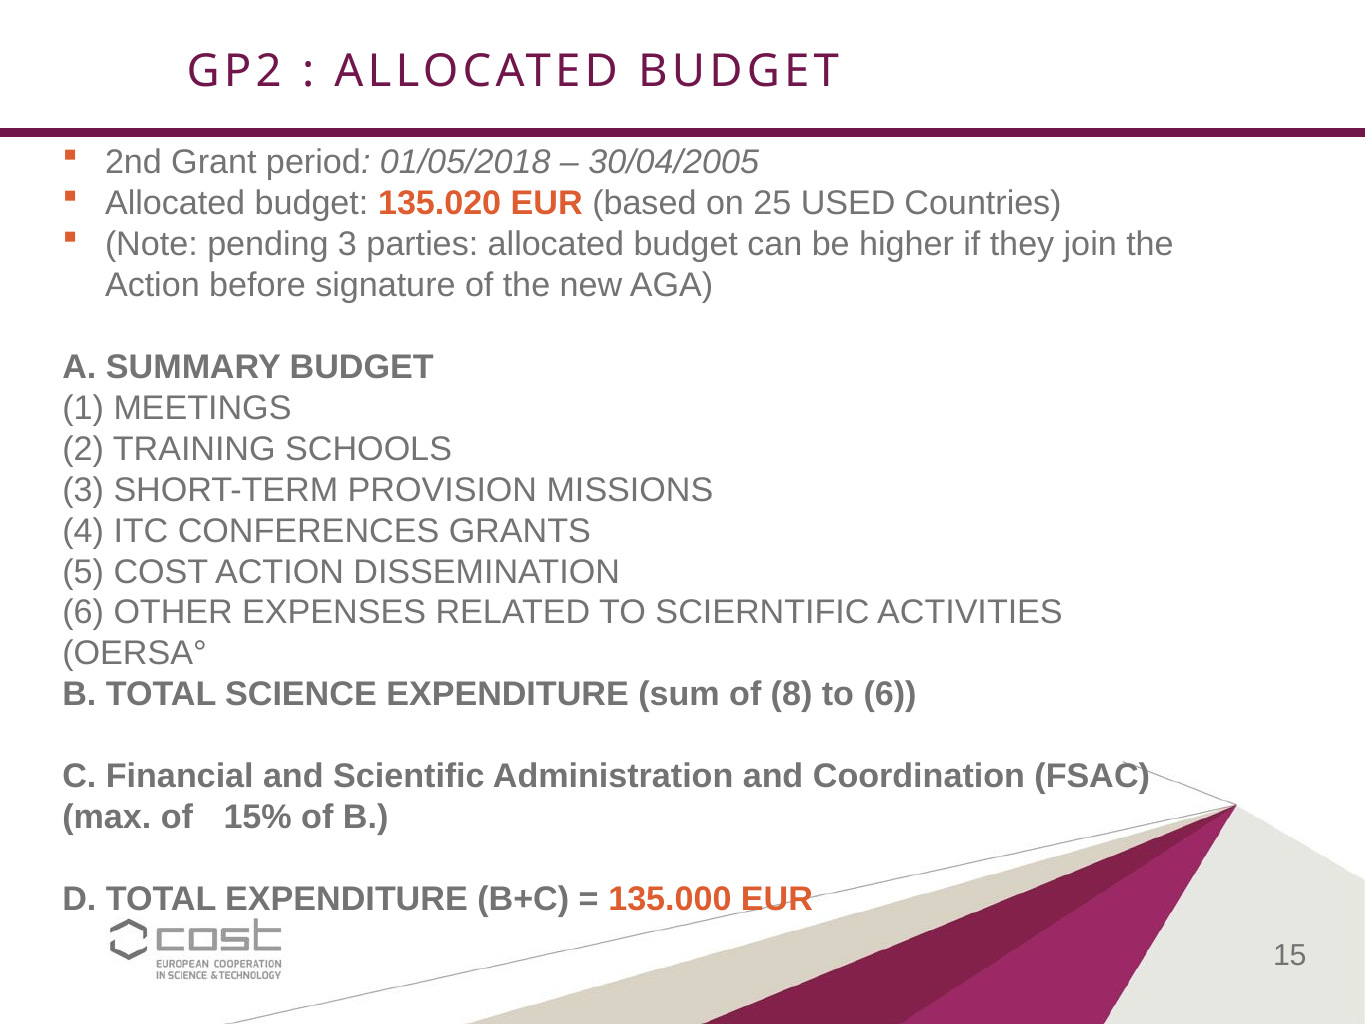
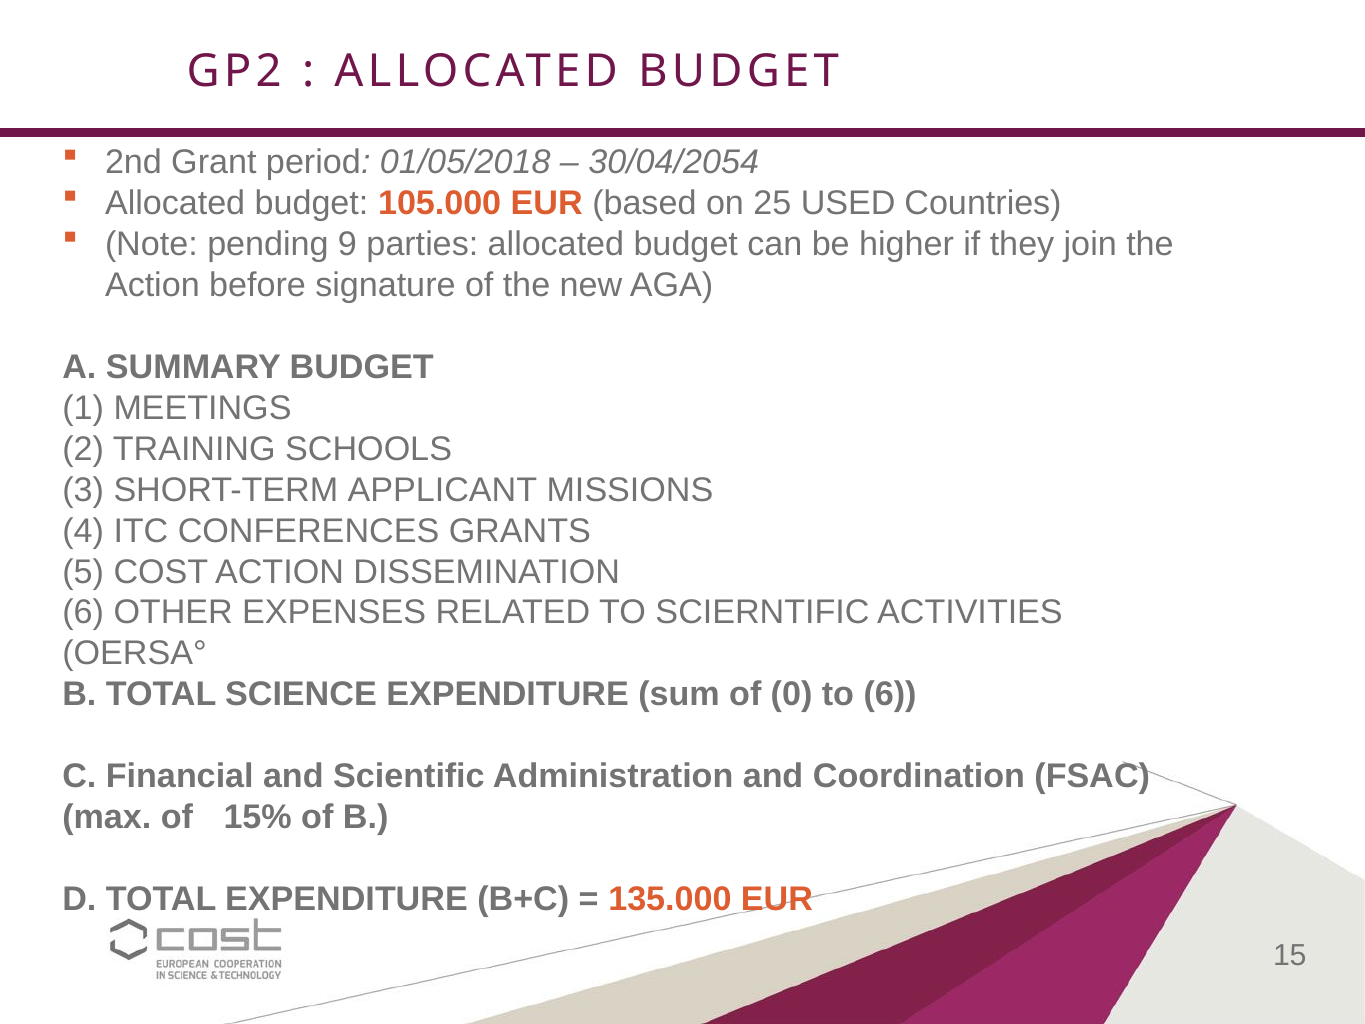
30/04/2005: 30/04/2005 -> 30/04/2054 (674, 162)
135.020: 135.020 -> 105.000 (440, 203)
pending 3: 3 -> 9 (347, 244)
PROVISION: PROVISION -> APPLICANT (442, 490)
8: 8 -> 0 (792, 694)
